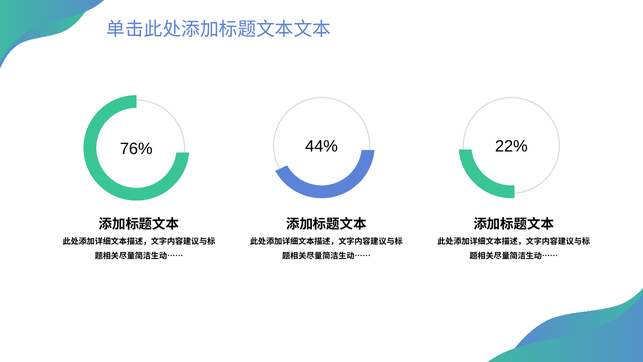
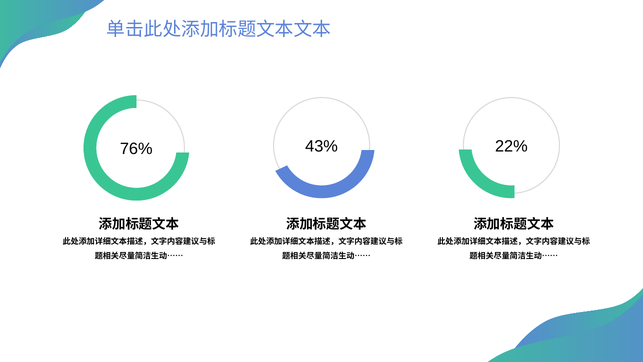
44%: 44% -> 43% (322, 146)
